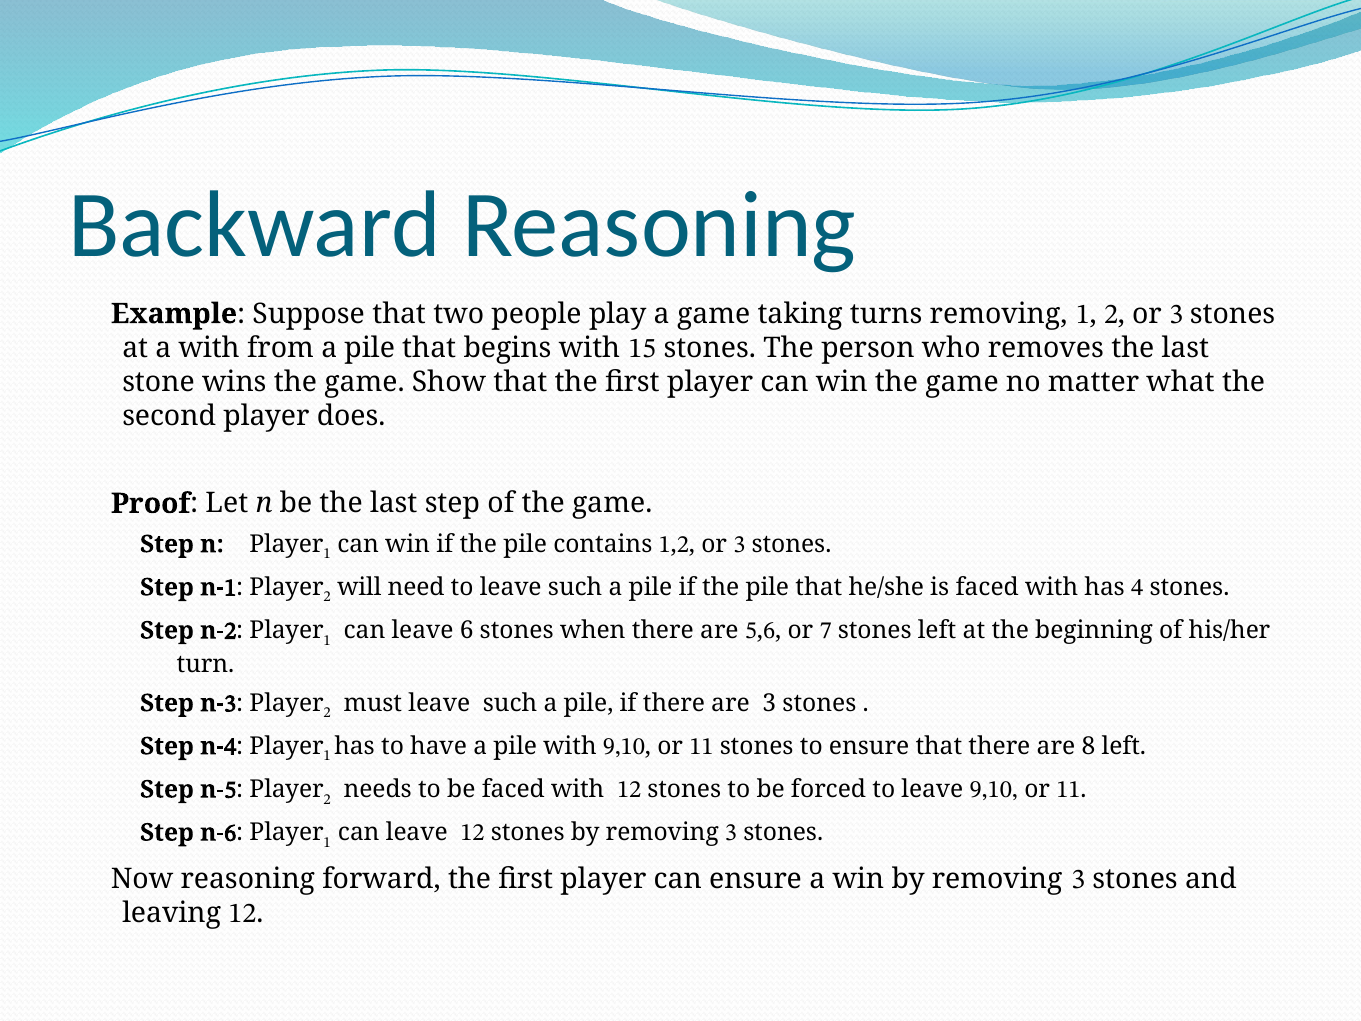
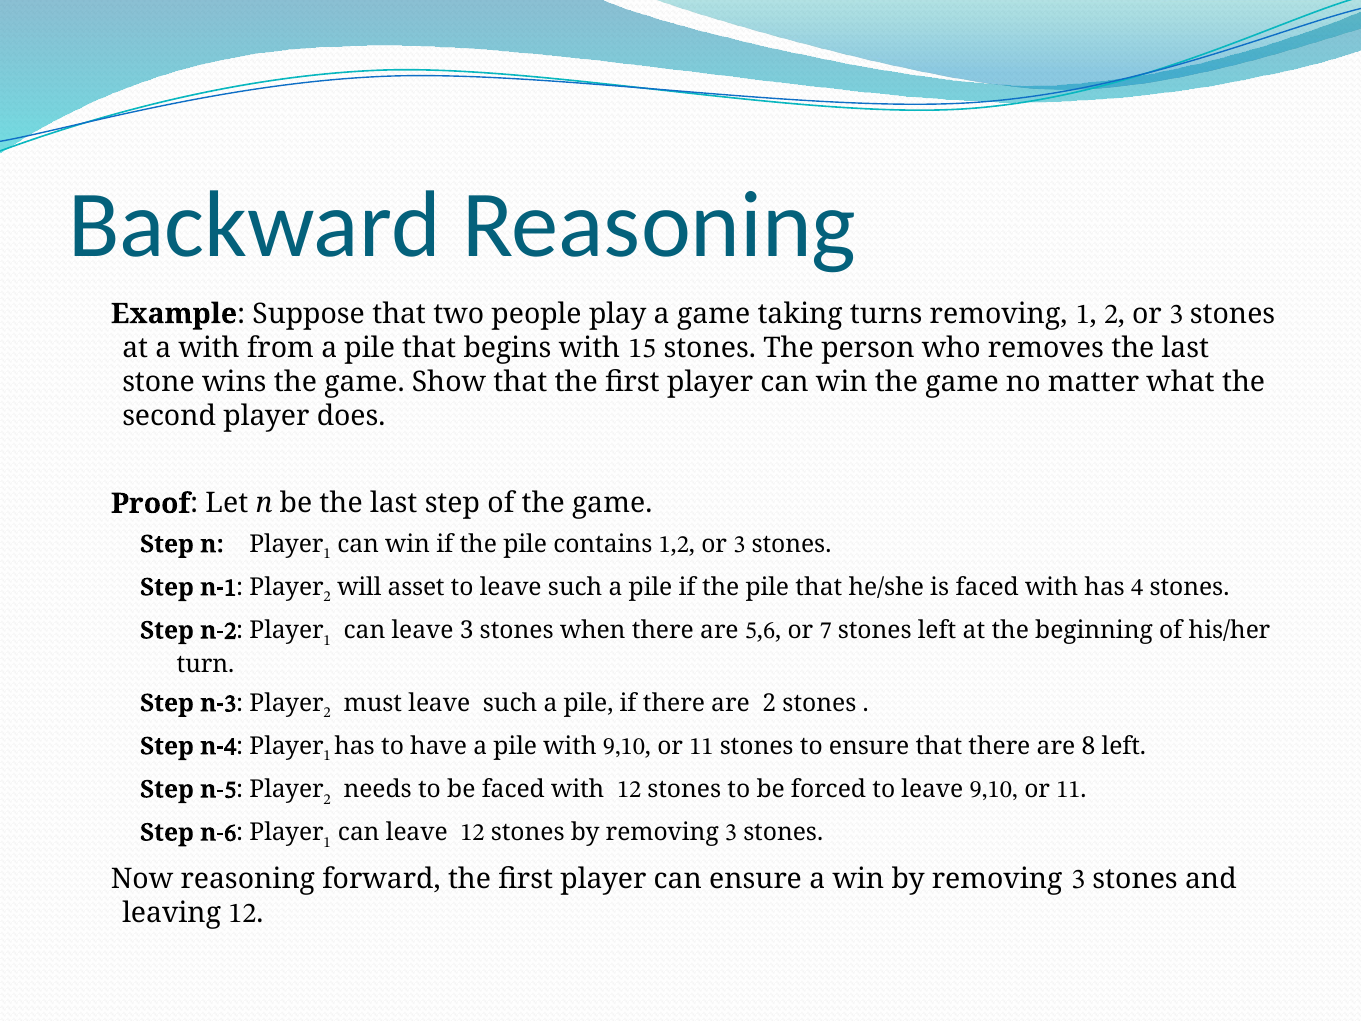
need: need -> asset (416, 587)
leave 6: 6 -> 3 (467, 630)
are 3: 3 -> 2 (769, 703)
